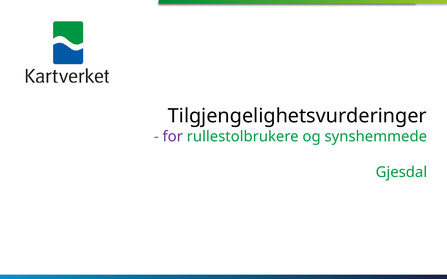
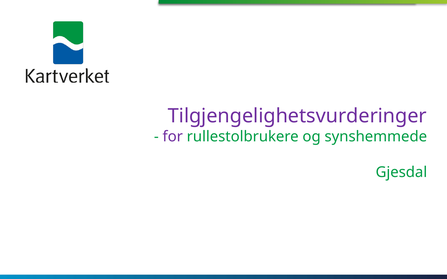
Tilgjengelighetsvurderinger colour: black -> purple (297, 116)
